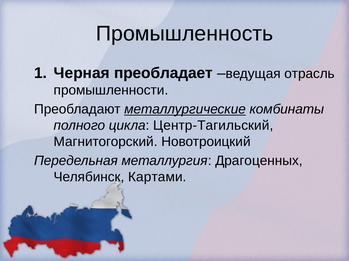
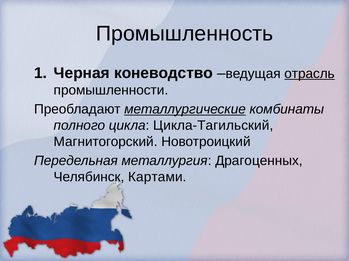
преобладает: преобладает -> коневодство (163, 73)
отрасль underline: none -> present (310, 74)
Центр-Тагильский: Центр-Тагильский -> Цикла-Тагильский (213, 126)
